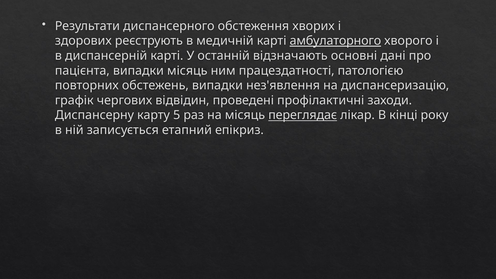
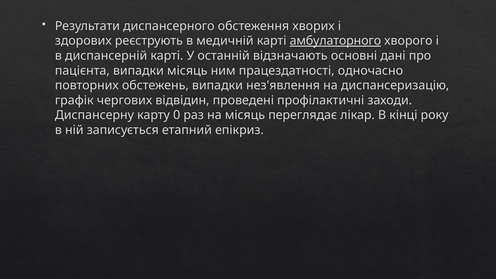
патологією: патологією -> одночасно (370, 71)
5: 5 -> 0 (177, 115)
переглядає underline: present -> none (303, 115)
